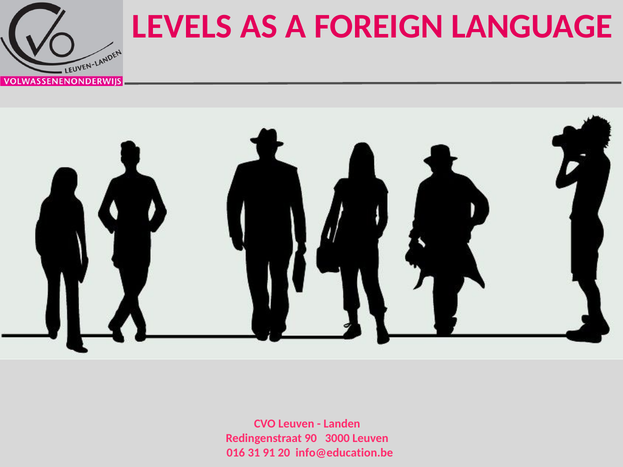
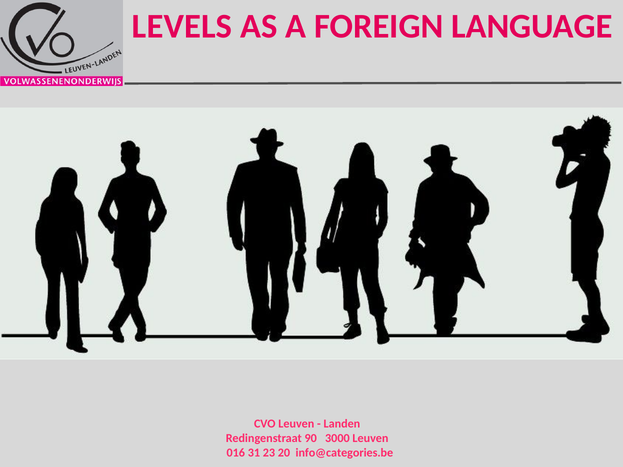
91: 91 -> 23 (269, 453)
info@education.be: info@education.be -> info@categories.be (344, 453)
